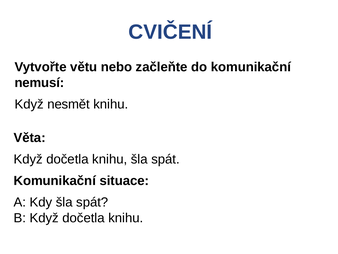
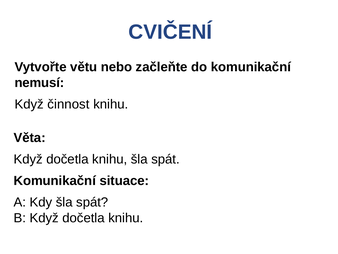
nesmět: nesmět -> činnost (68, 104)
